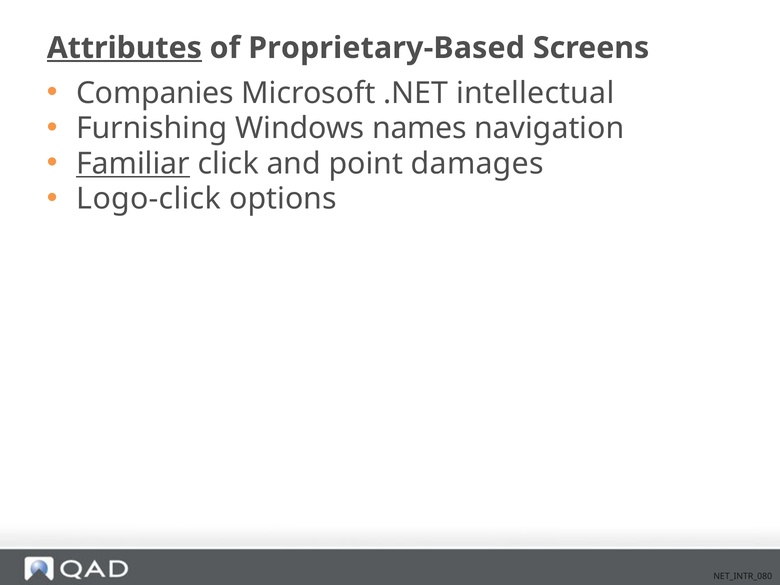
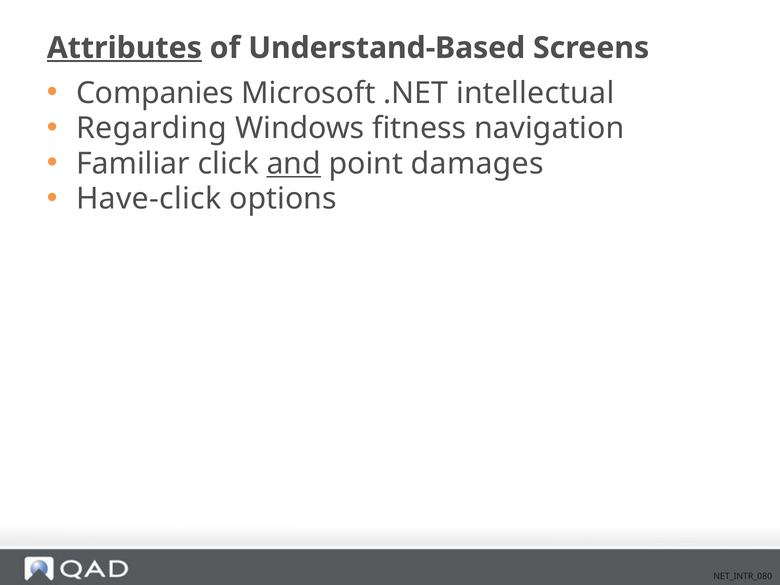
Proprietary-Based: Proprietary-Based -> Understand-Based (387, 48)
Furnishing: Furnishing -> Regarding (152, 128)
names: names -> fitness (419, 128)
Familiar underline: present -> none (133, 164)
and underline: none -> present (294, 164)
Logo-click: Logo-click -> Have-click (149, 199)
